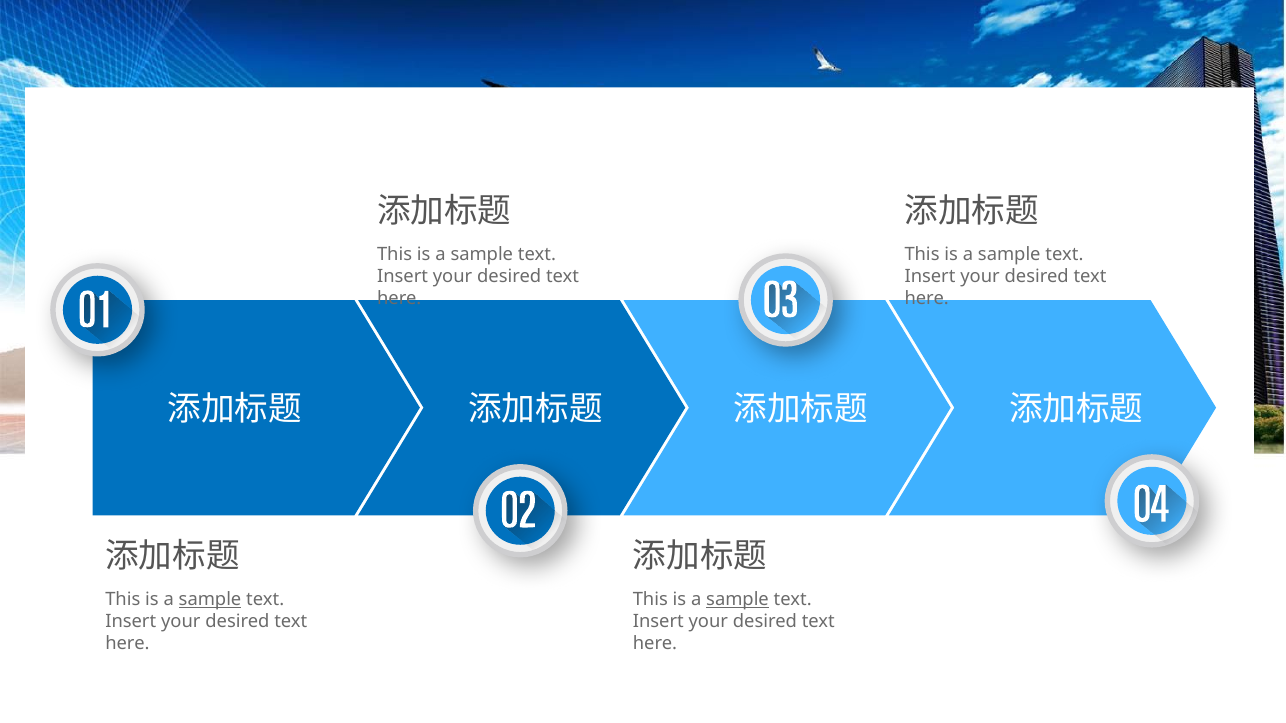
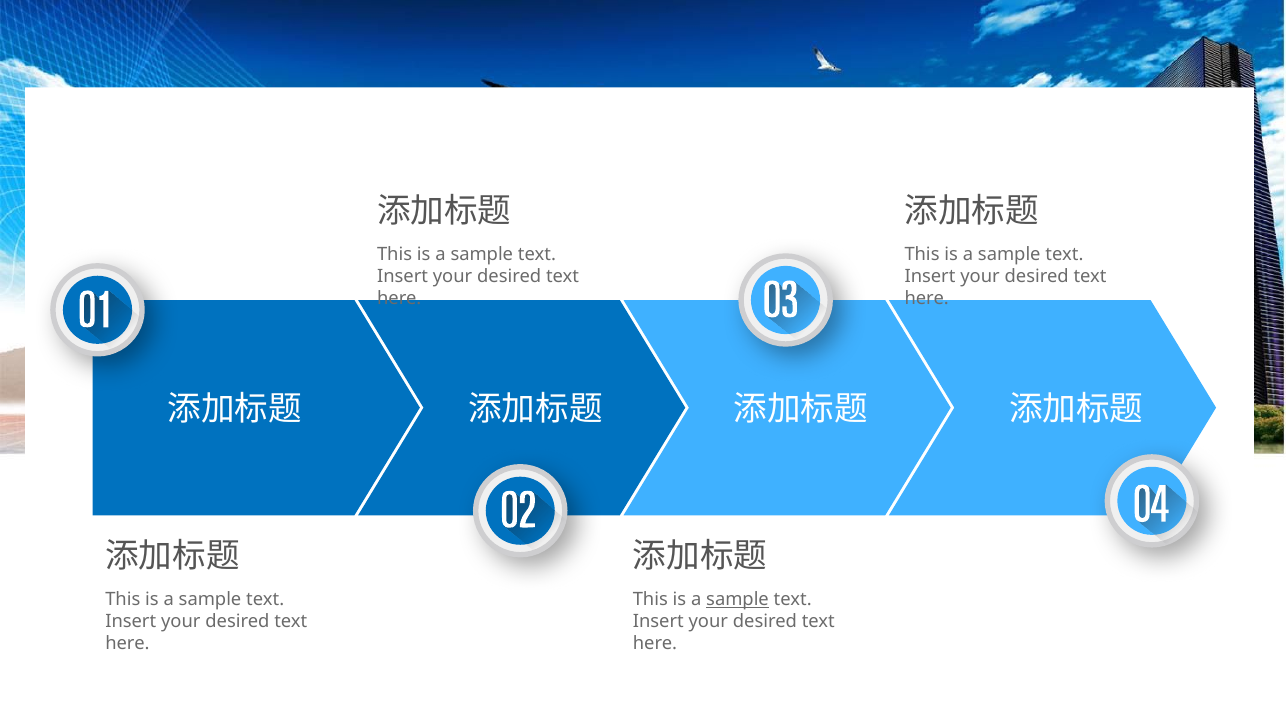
sample underline: present -> none (210, 600)
